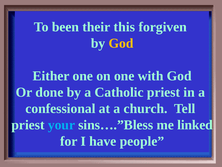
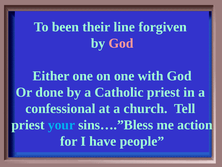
this: this -> line (124, 27)
God colour: yellow -> pink (121, 43)
linked: linked -> action (195, 124)
